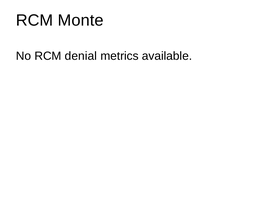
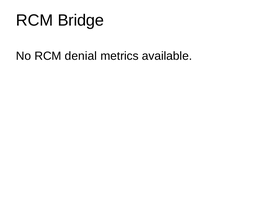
Monte: Monte -> Bridge (81, 20)
